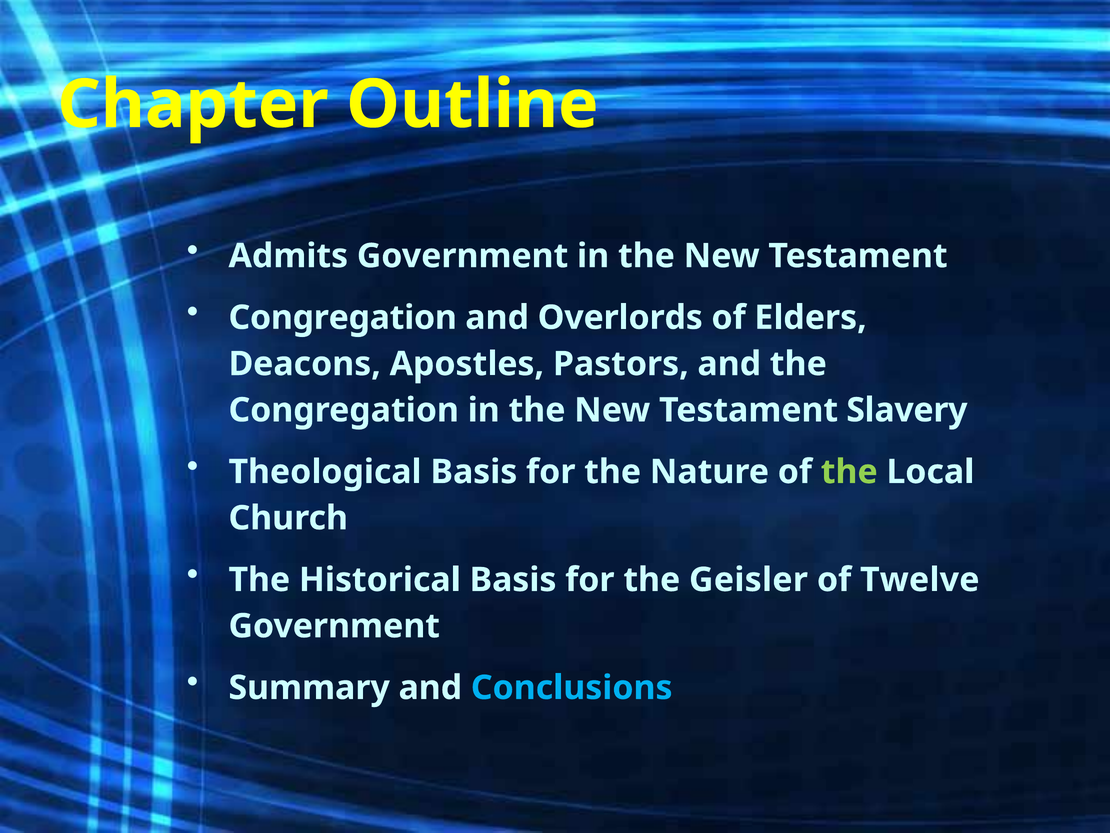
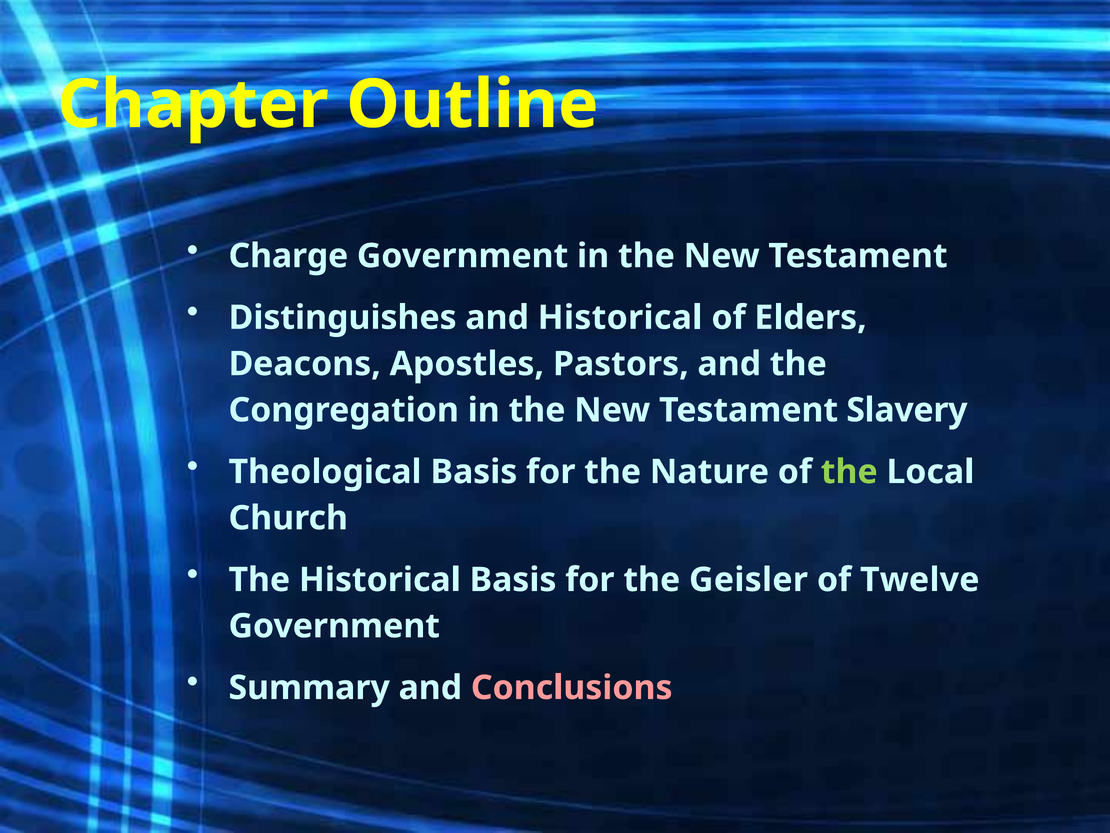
Admits: Admits -> Charge (288, 256)
Congregation: Congregation -> Distinguishes (343, 317)
and Overlords: Overlords -> Historical (620, 317)
Conclusions colour: light blue -> pink (572, 687)
